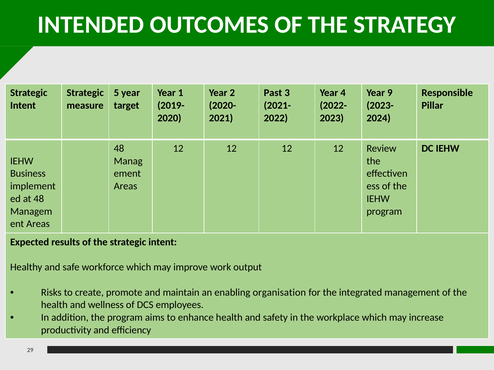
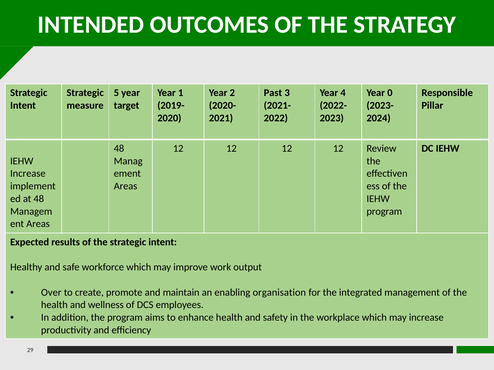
9: 9 -> 0 (390, 93)
Business: Business -> Increase (28, 174)
Risks: Risks -> Over (51, 293)
